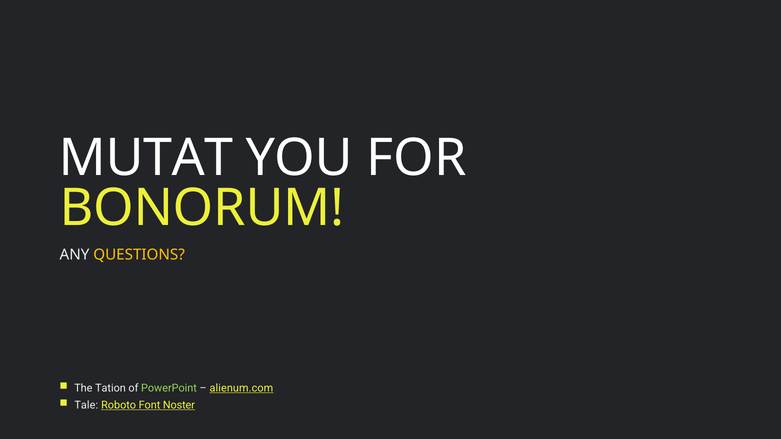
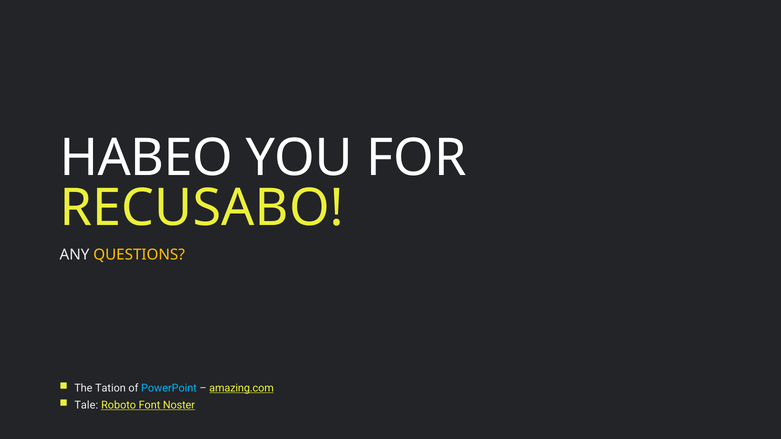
MUTAT: MUTAT -> HABEO (146, 158)
BONORUM: BONORUM -> RECUSABO (202, 208)
PowerPoint colour: light green -> light blue (169, 388)
alienum.com: alienum.com -> amazing.com (241, 388)
